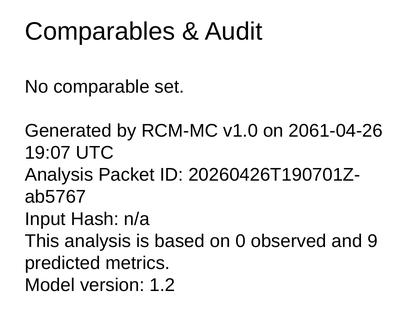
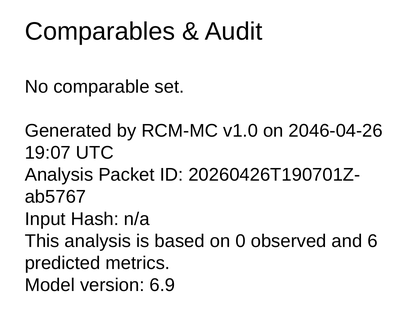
2061-04-26: 2061-04-26 -> 2046-04-26 (336, 131)
9: 9 -> 6 (373, 241)
1.2: 1.2 -> 6.9 (162, 286)
